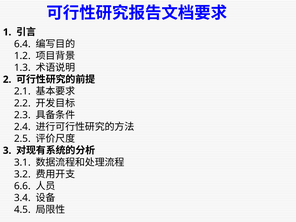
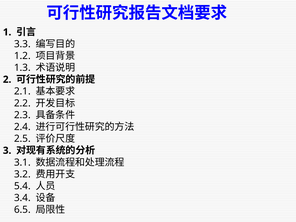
6.4: 6.4 -> 3.3 (22, 44)
6.6: 6.6 -> 5.4 (22, 186)
4.5: 4.5 -> 6.5 (22, 210)
